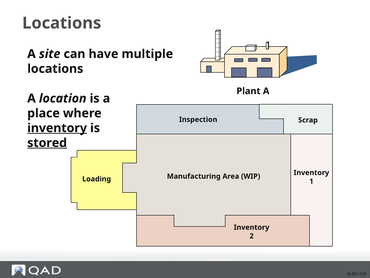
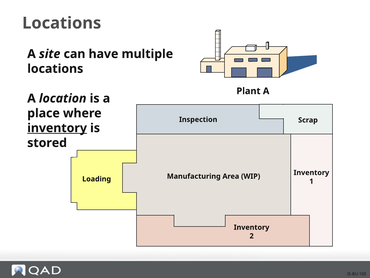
stored underline: present -> none (47, 143)
